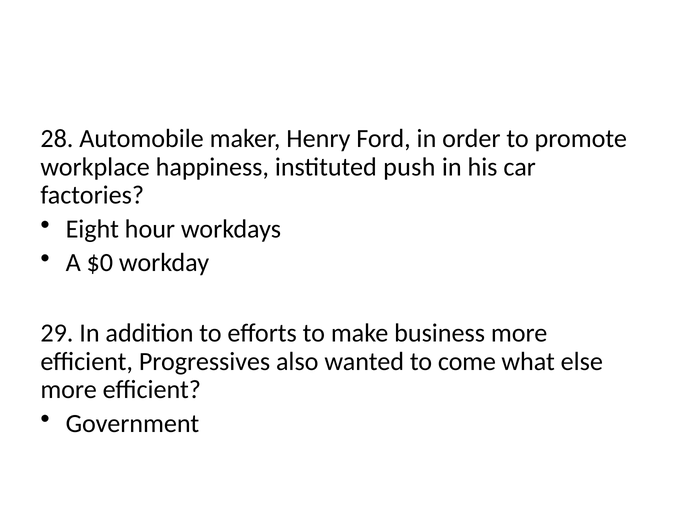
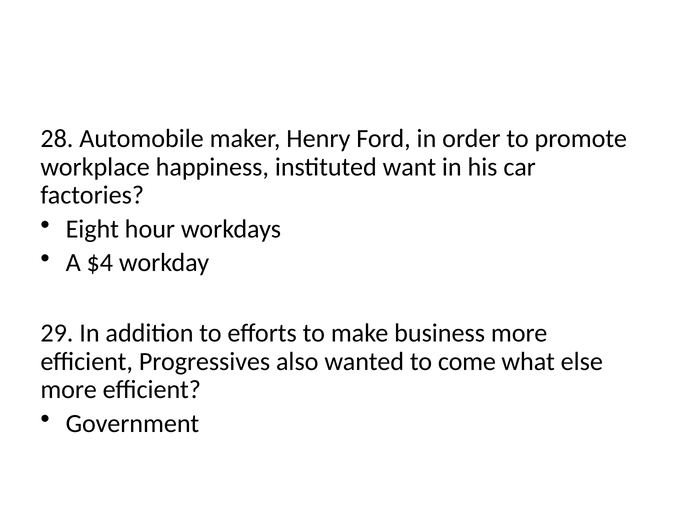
push: push -> want (409, 167)
$0: $0 -> $4 (100, 263)
